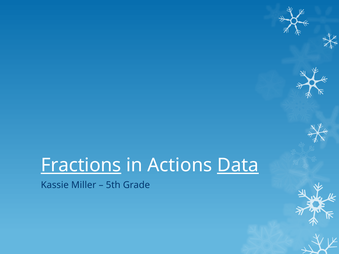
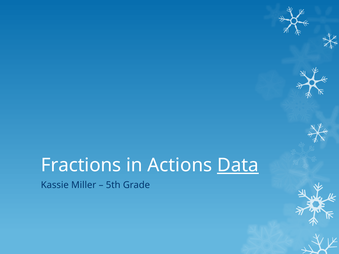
Fractions underline: present -> none (81, 165)
